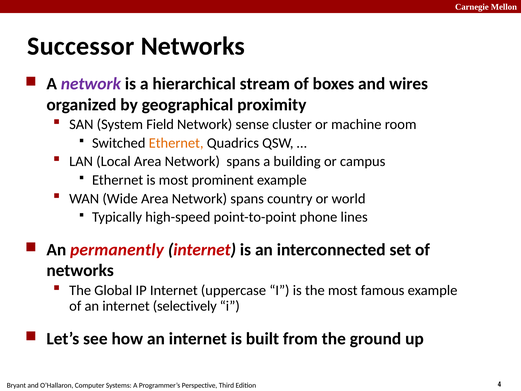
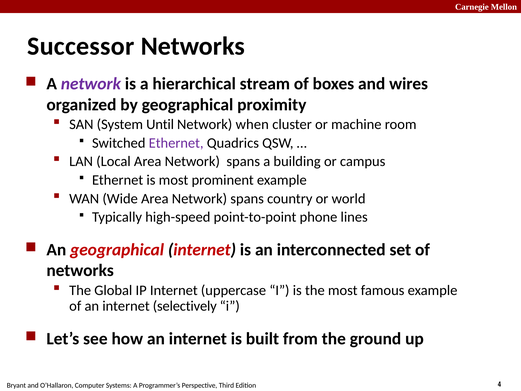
Field: Field -> Until (160, 124)
sense: sense -> when (252, 124)
Ethernet colour: orange -> purple (176, 143)
An permanently: permanently -> geographical (117, 250)
